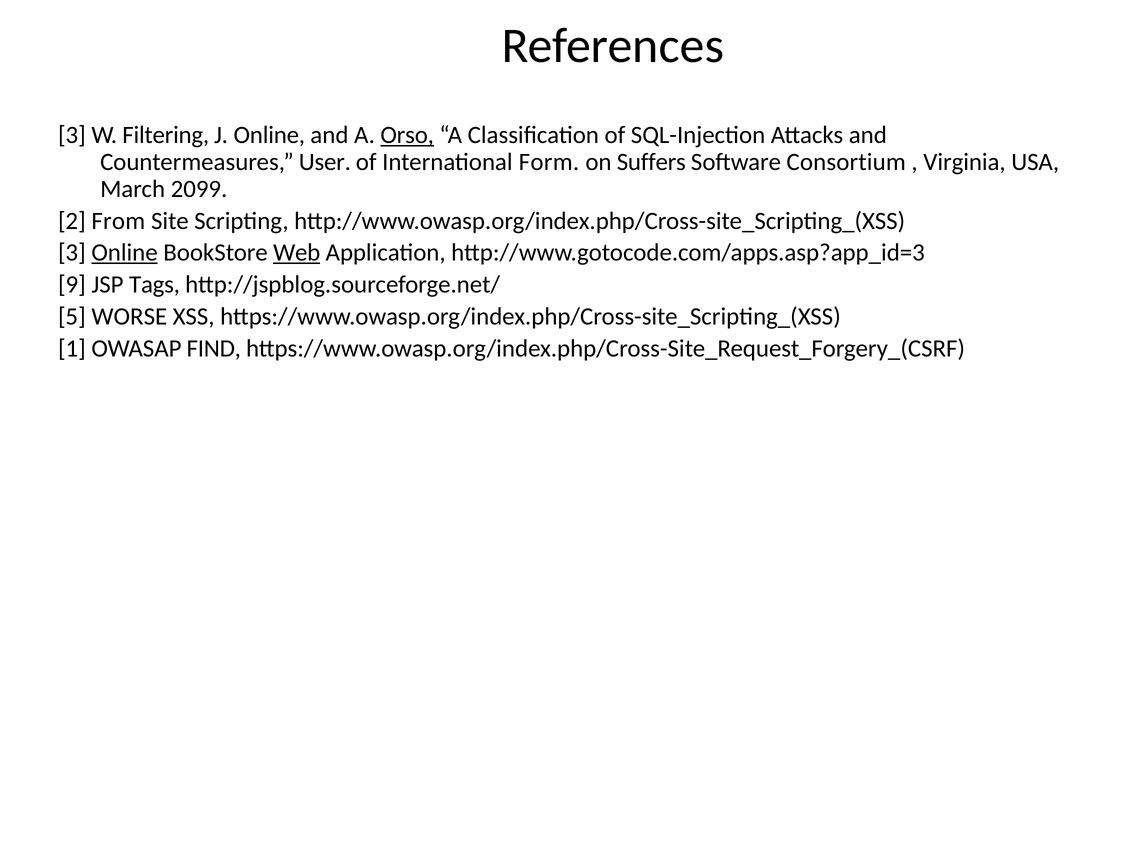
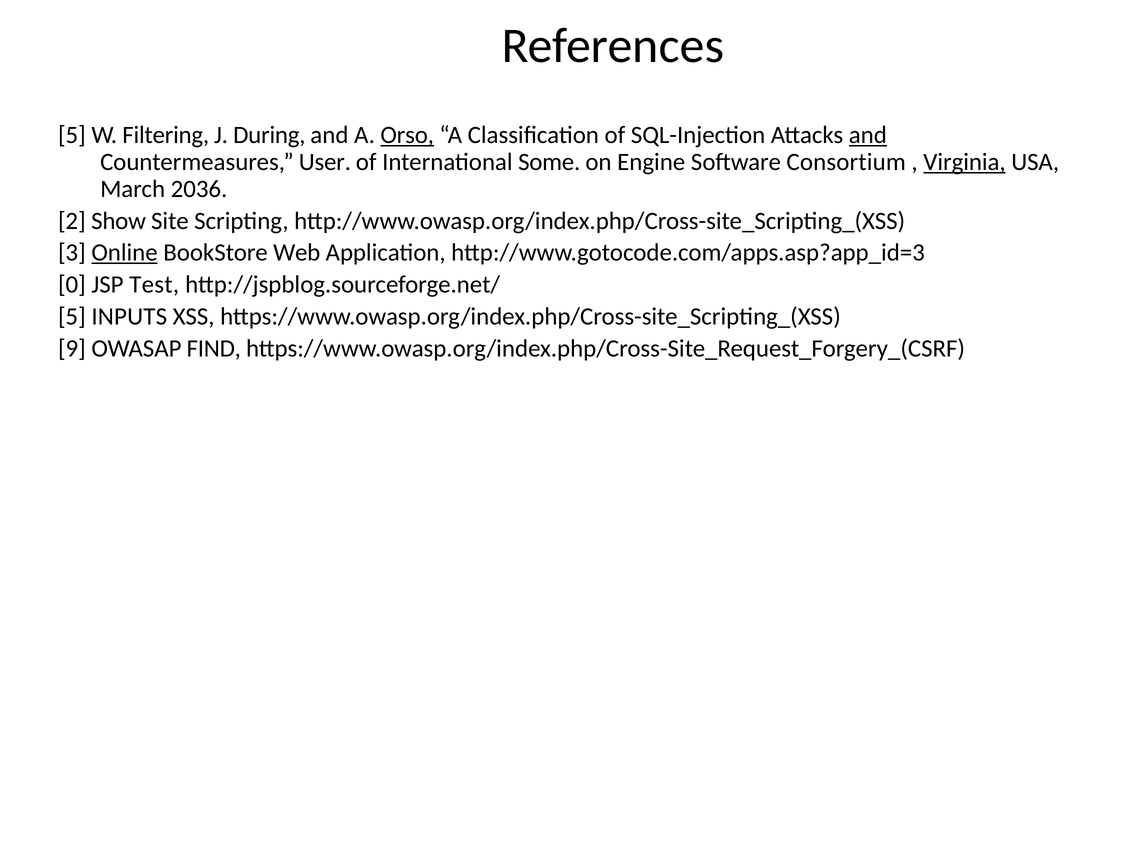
3: 3 -> 5 (72, 135)
J Online: Online -> During (269, 135)
and underline: none -> present (868, 135)
Form: Form -> Some (549, 162)
Suffers: Suffers -> Engine (651, 162)
Virginia underline: none -> present (964, 162)
2099: 2099 -> 2036 (199, 189)
From: From -> Show (119, 221)
Web underline: present -> none (297, 253)
9: 9 -> 0 (72, 285)
Tags: Tags -> Test (154, 285)
WORSE: WORSE -> INPUTS (129, 317)
1: 1 -> 9 (72, 349)
